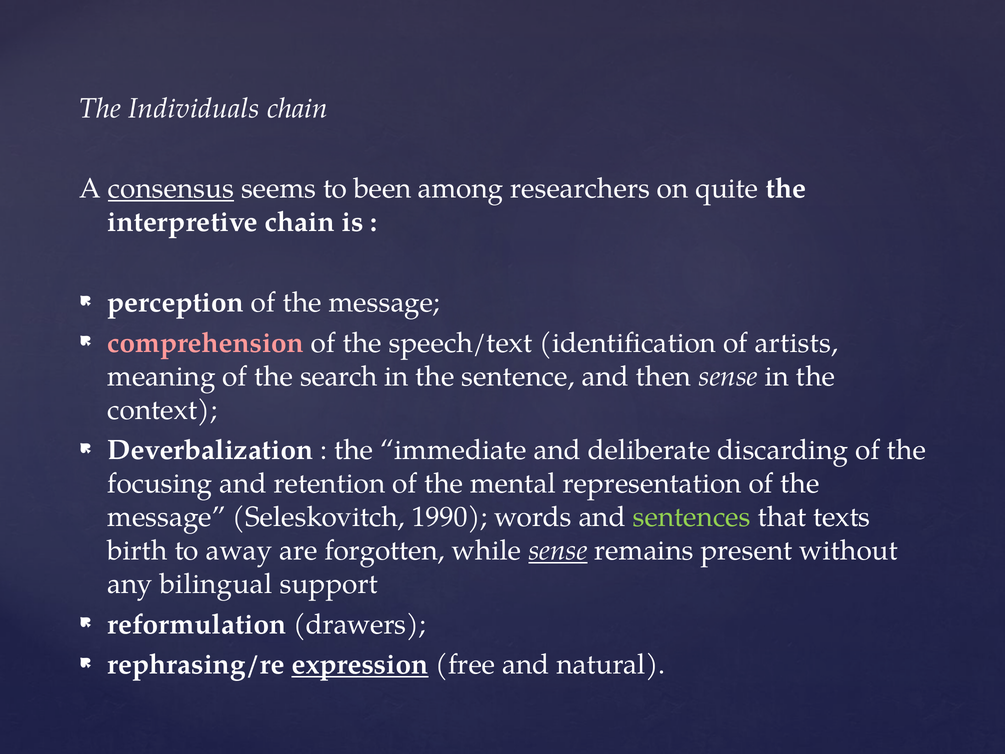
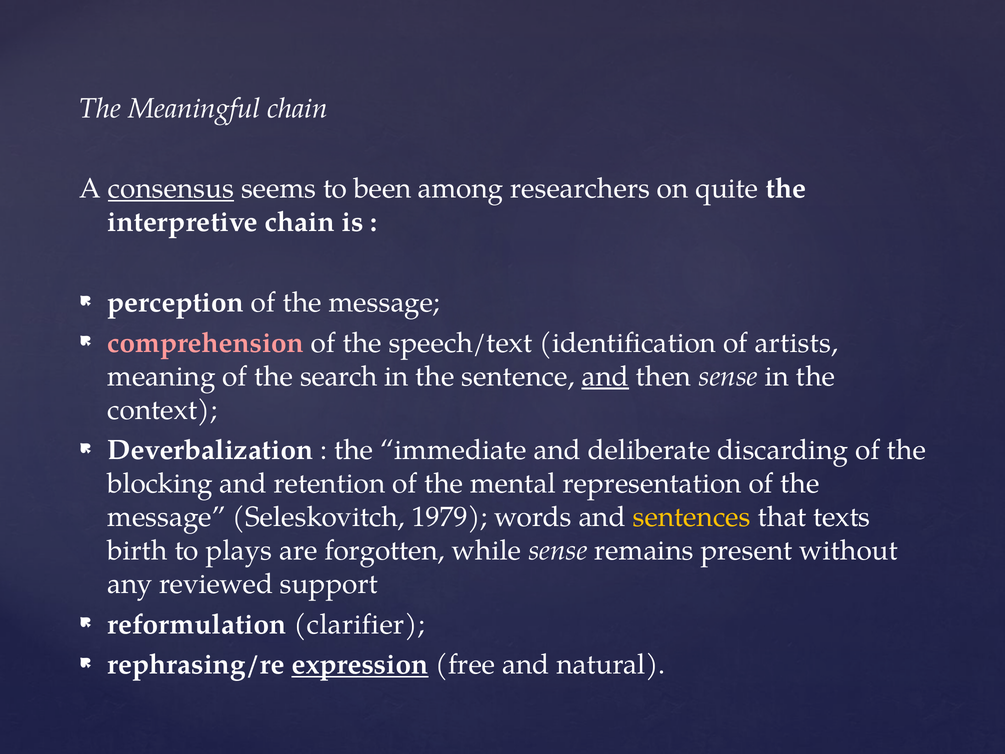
Individuals: Individuals -> Meaningful (194, 108)
and underline: none -> present (605, 376)
focusing: focusing -> blocking (160, 484)
1990: 1990 -> 1979 (450, 517)
sentences colour: light green -> yellow (692, 517)
away: away -> plays (239, 551)
sense underline: present -> none (558, 551)
bilingual: bilingual -> reviewed (216, 584)
drawers: drawers -> clarifier (359, 624)
